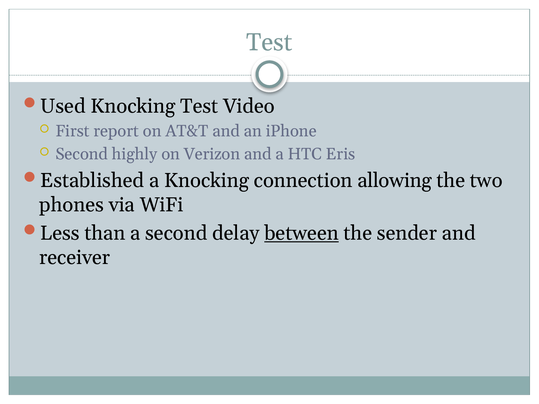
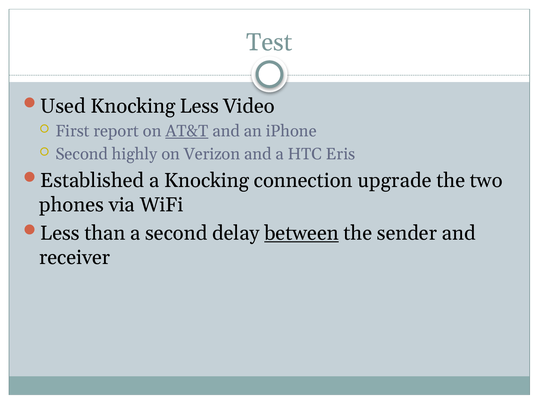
Knocking Test: Test -> Less (199, 106)
AT&T underline: none -> present (187, 131)
allowing: allowing -> upgrade (394, 181)
